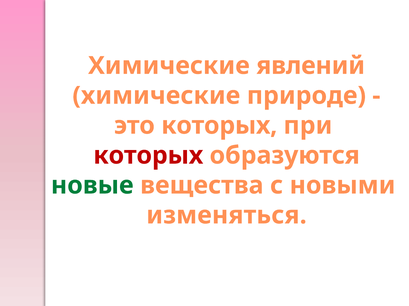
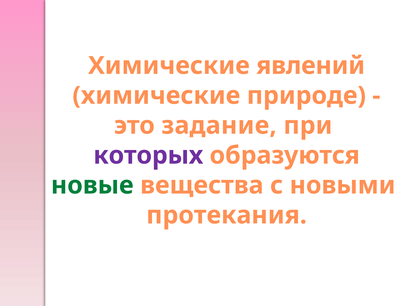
это которых: которых -> задание (219, 126)
которых colour: red -> purple (148, 156)
изменяться: изменяться -> протекания (227, 216)
